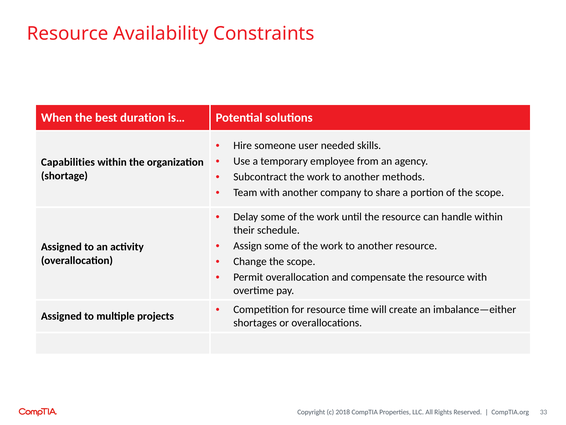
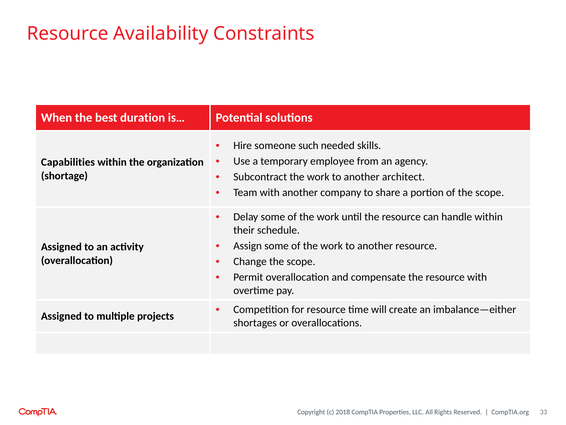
user: user -> such (308, 145)
methods: methods -> architect (403, 177)
